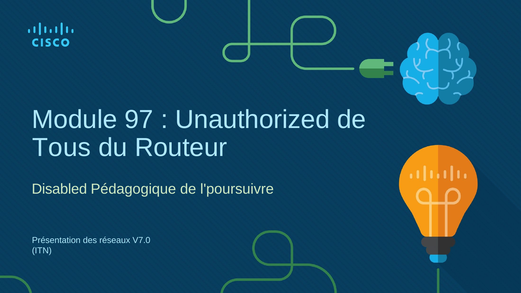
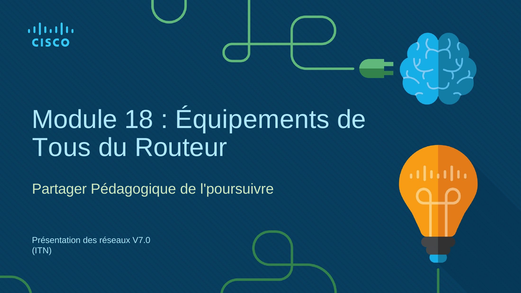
97: 97 -> 18 (139, 119)
Unauthorized: Unauthorized -> Équipements (252, 119)
Disabled: Disabled -> Partager (59, 189)
